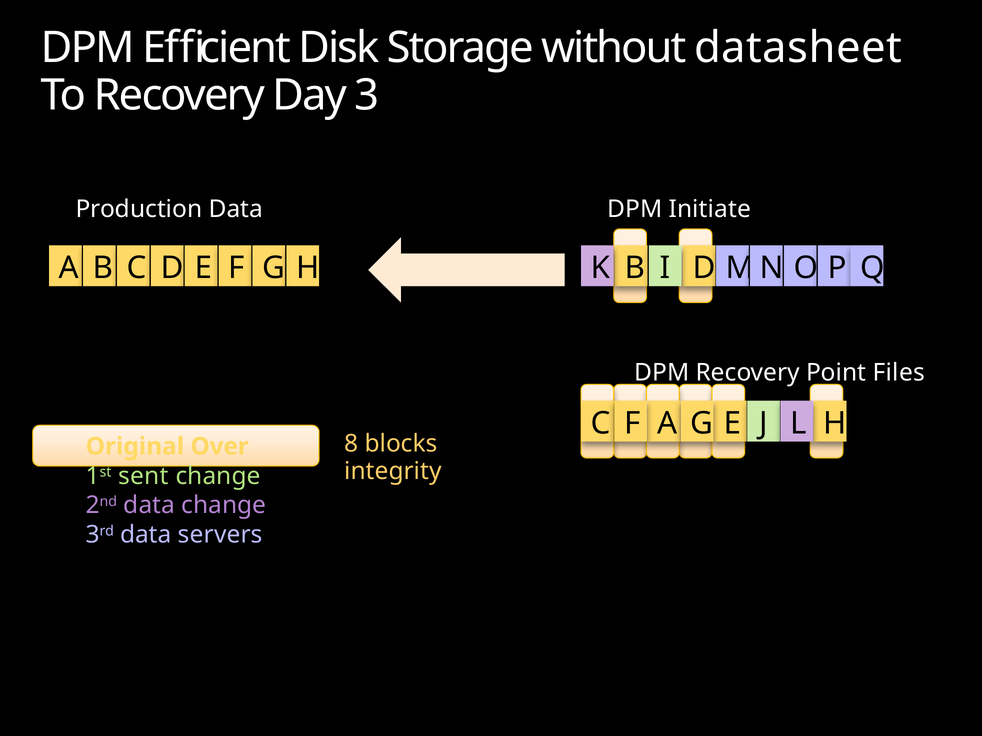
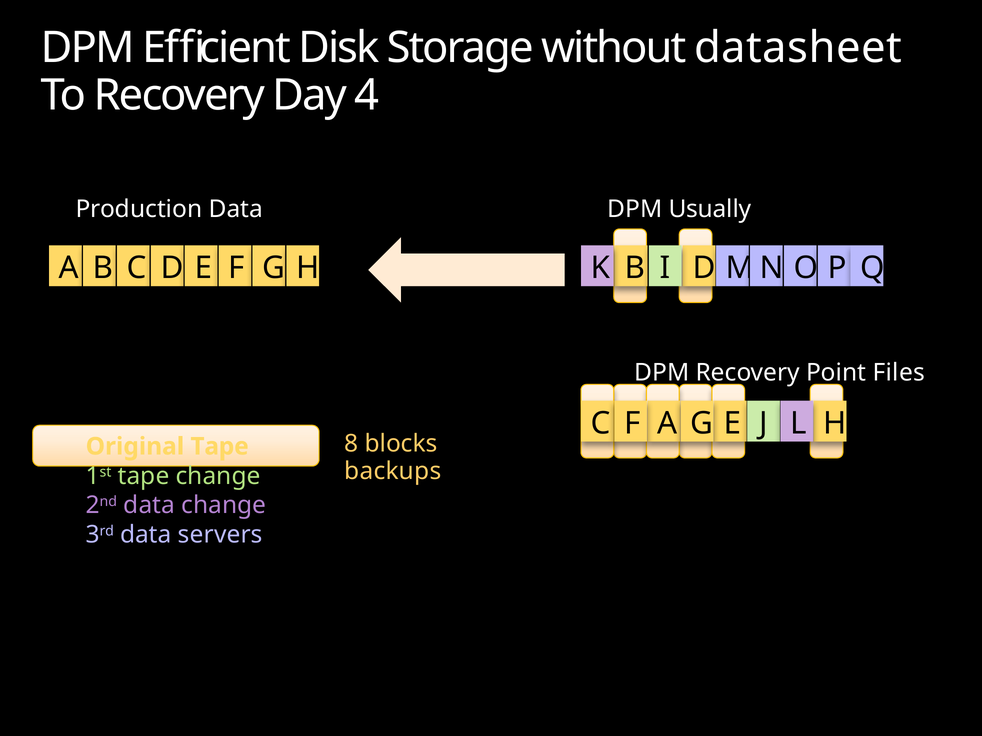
3: 3 -> 4 (367, 95)
Initiate: Initiate -> Usually (710, 209)
Original Over: Over -> Tape (220, 447)
integrity: integrity -> backups (393, 471)
1st sent: sent -> tape (144, 476)
